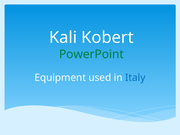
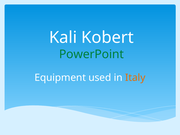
Italy colour: blue -> orange (135, 78)
